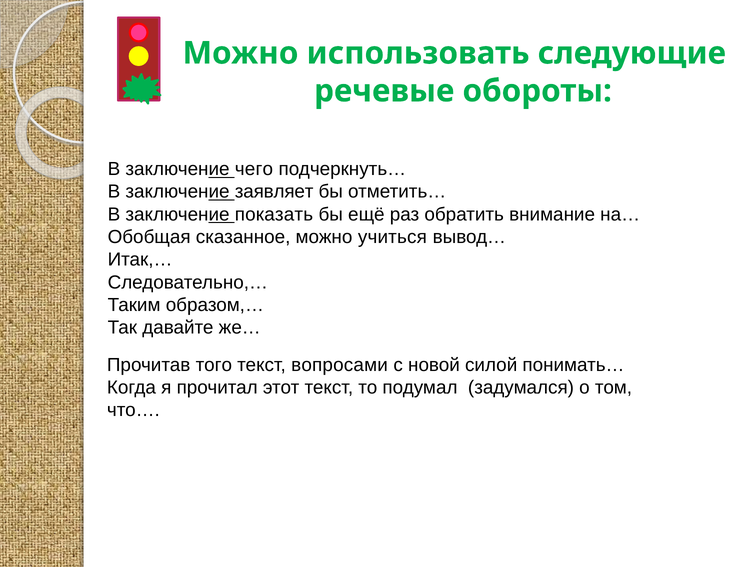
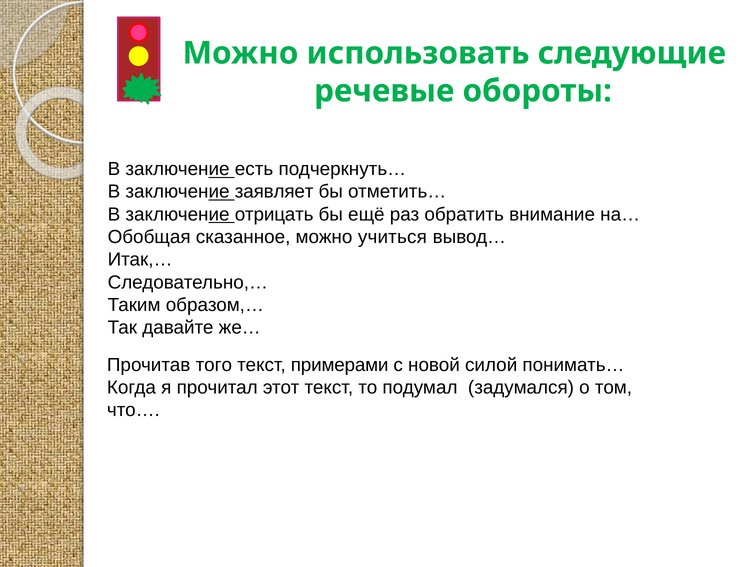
чего: чего -> есть (254, 169)
показать: показать -> отрицать (274, 214)
вопросами: вопросами -> примерами (340, 364)
